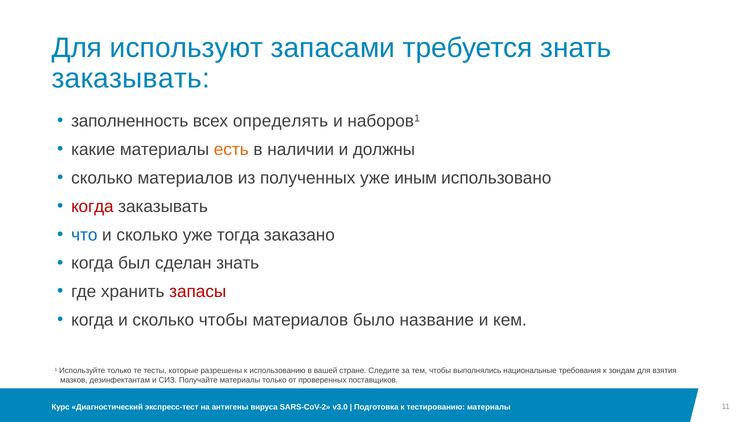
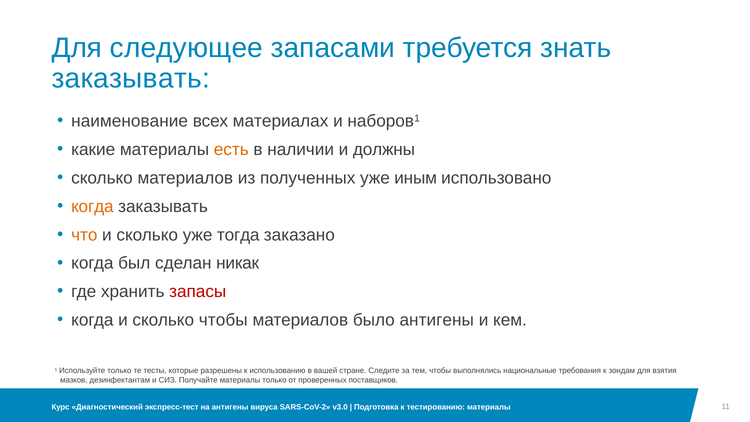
используют: используют -> следующее (187, 48)
заполненность: заполненность -> наименование (130, 121)
определять: определять -> материалах (281, 121)
когда colour: red -> orange (92, 206)
что colour: blue -> orange (84, 235)
сделан знать: знать -> никак (238, 263)
было название: название -> антигены (437, 320)
